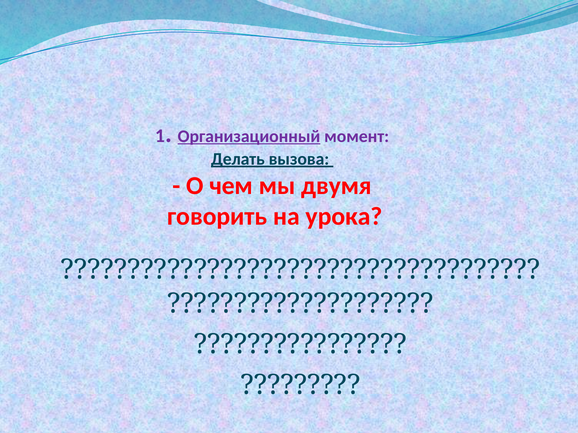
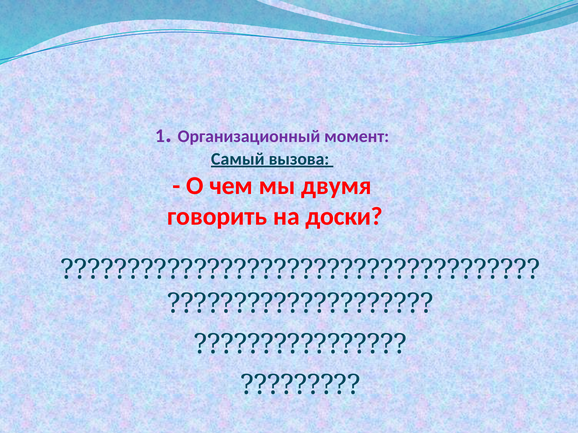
Организационный underline: present -> none (249, 136)
Делать: Делать -> Самый (238, 159)
урока: урока -> доски (344, 217)
